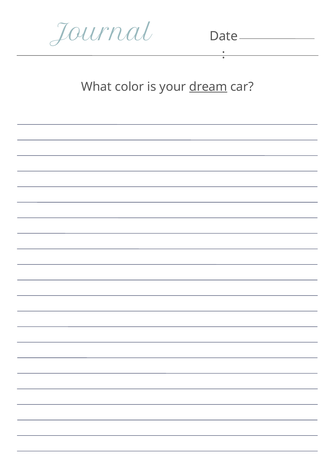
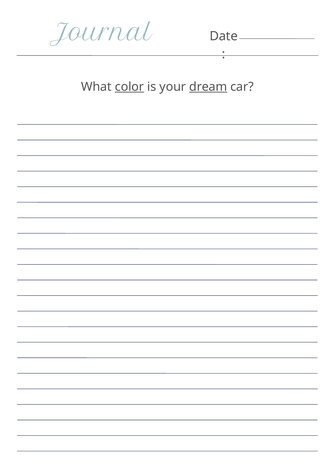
color underline: none -> present (129, 87)
